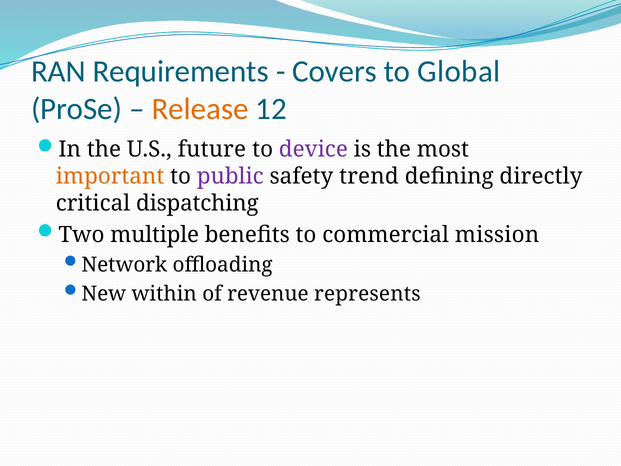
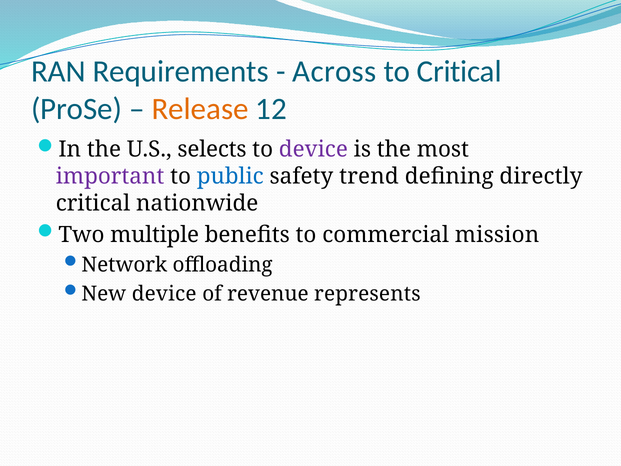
Covers: Covers -> Across (334, 72)
to Global: Global -> Critical (459, 72)
future: future -> selects (212, 150)
important colour: orange -> purple (110, 176)
public colour: purple -> blue (230, 176)
dispatching: dispatching -> nationwide (197, 203)
New within: within -> device (164, 294)
